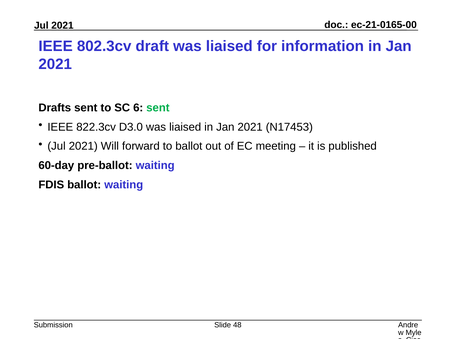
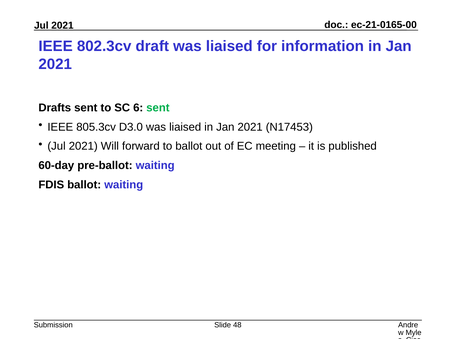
822.3cv: 822.3cv -> 805.3cv (96, 127)
